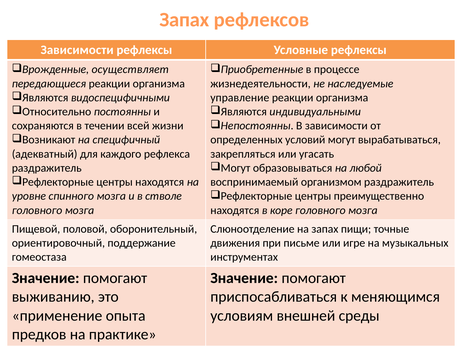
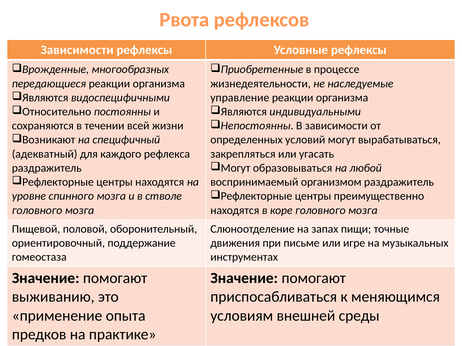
Запах: Запах -> Рвота (184, 20)
осуществляет: осуществляет -> многообразных (130, 70)
